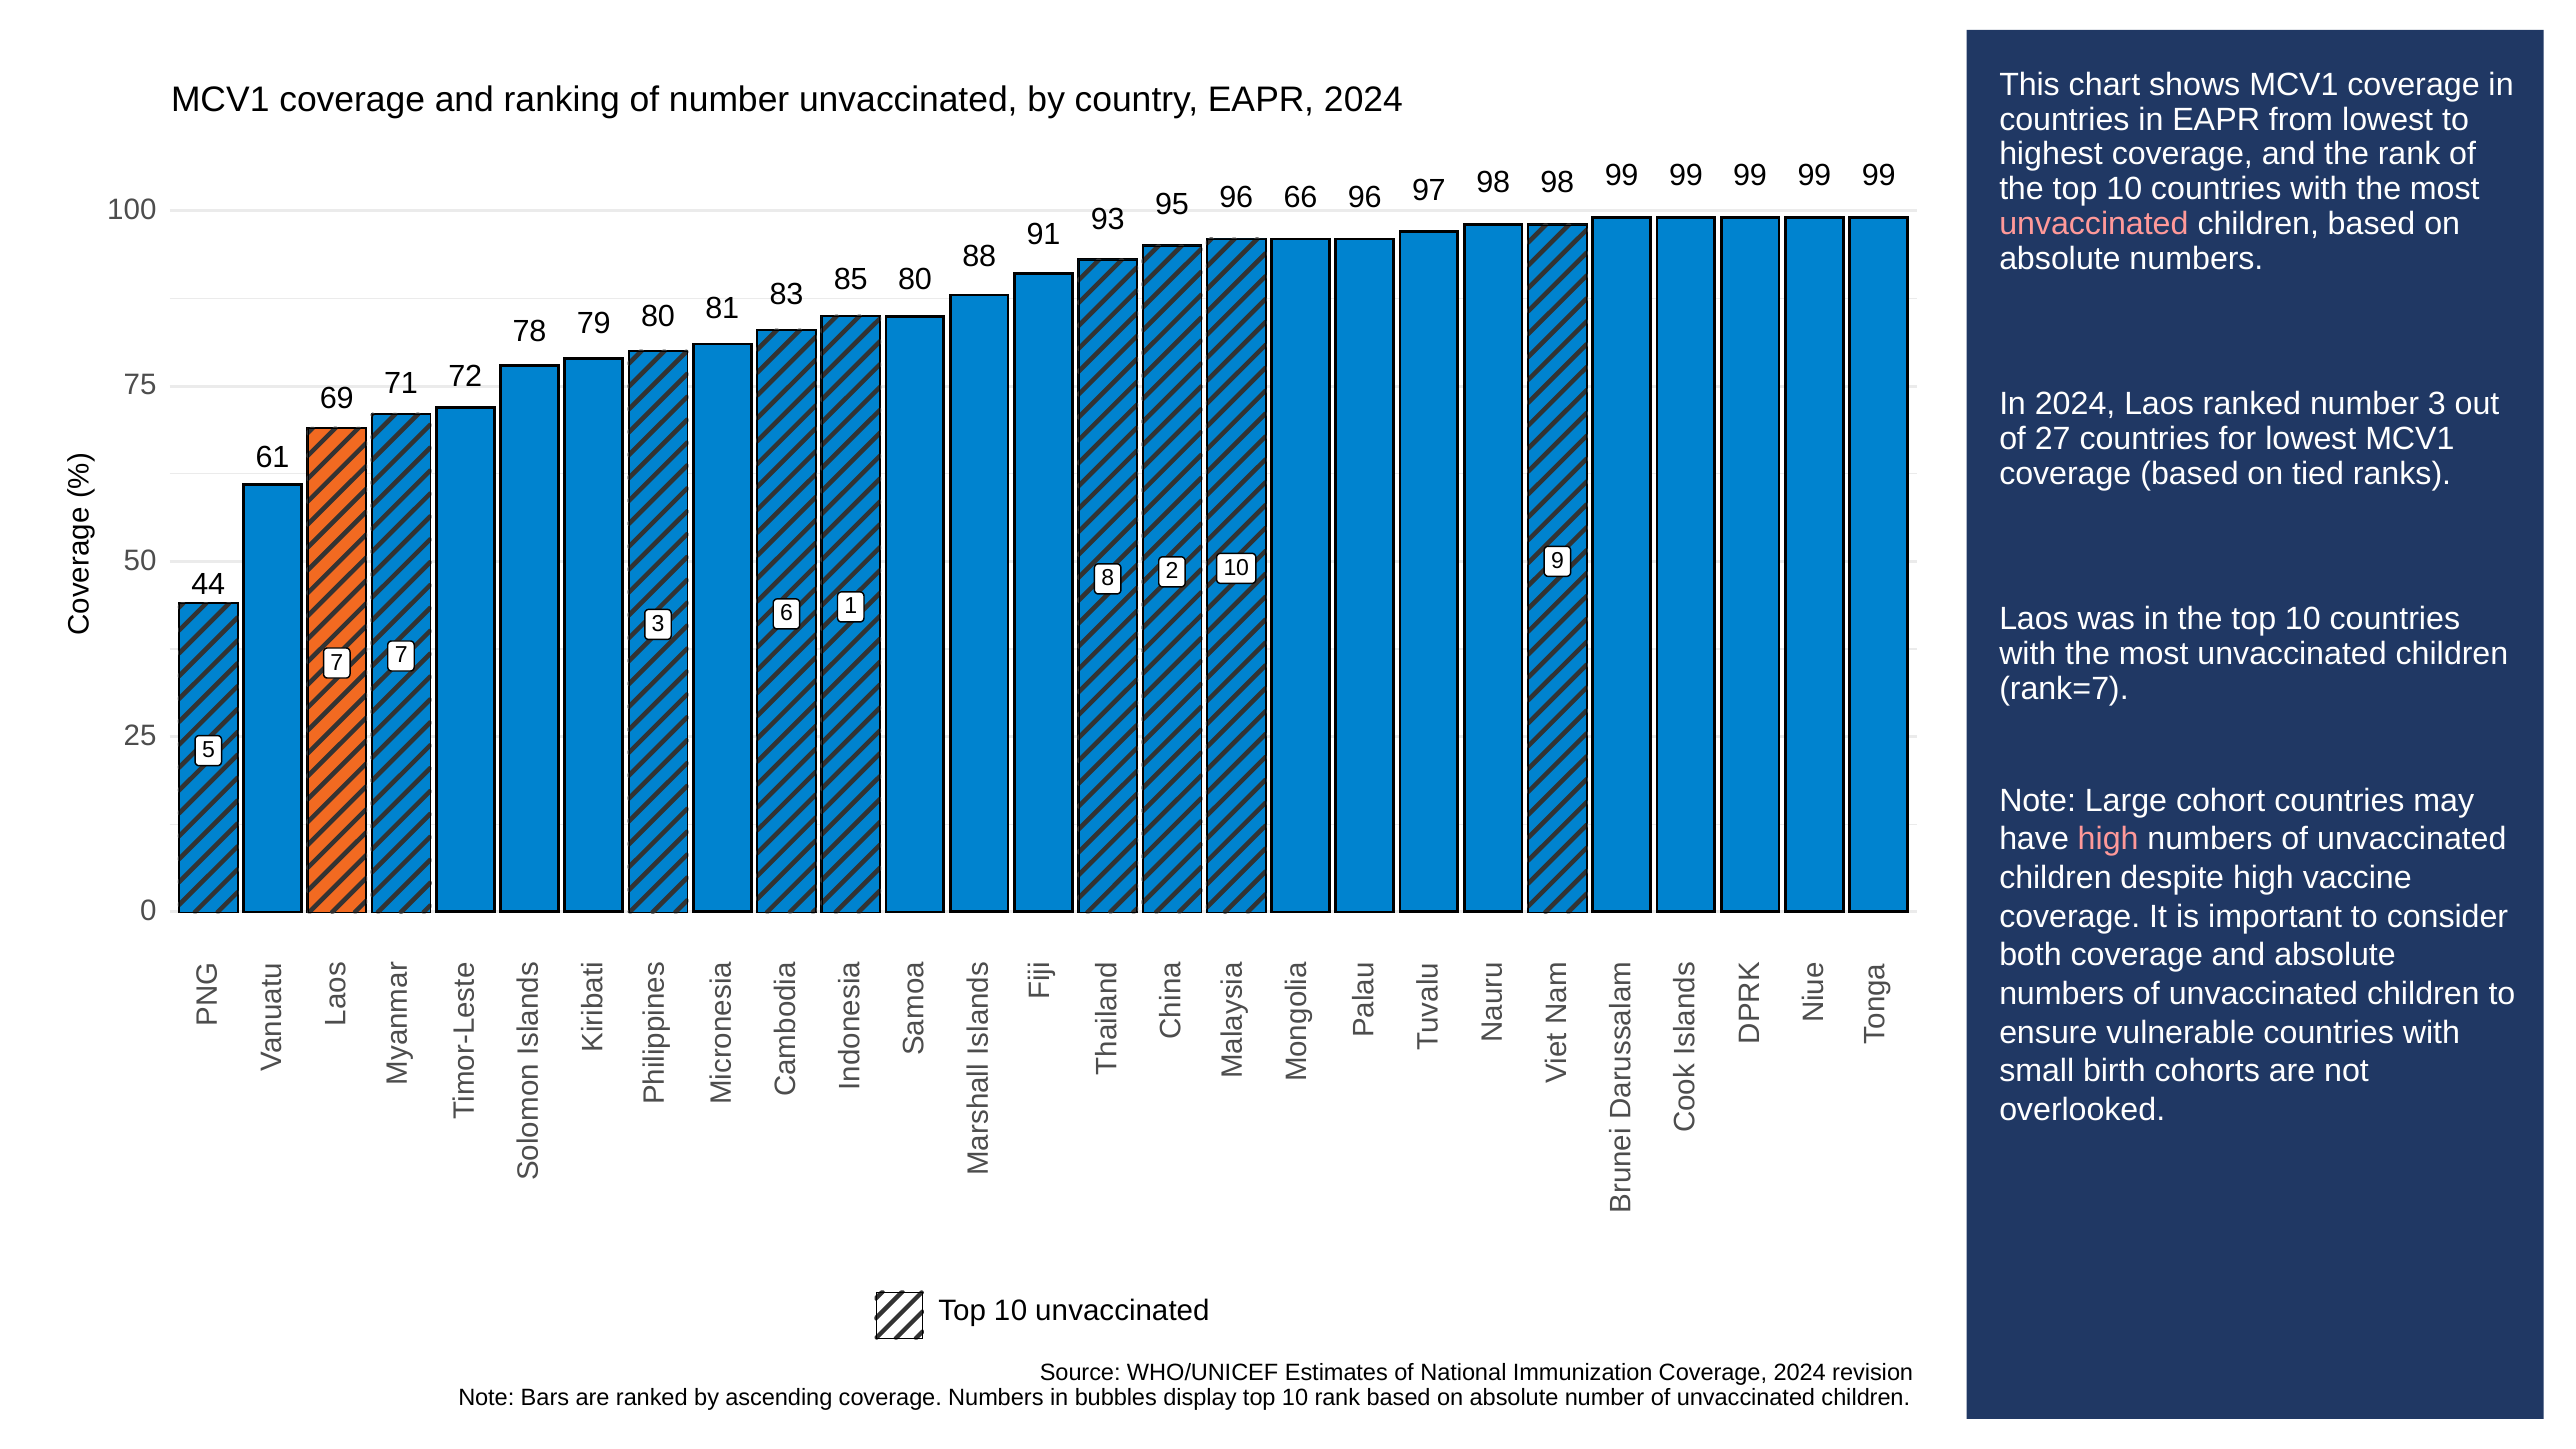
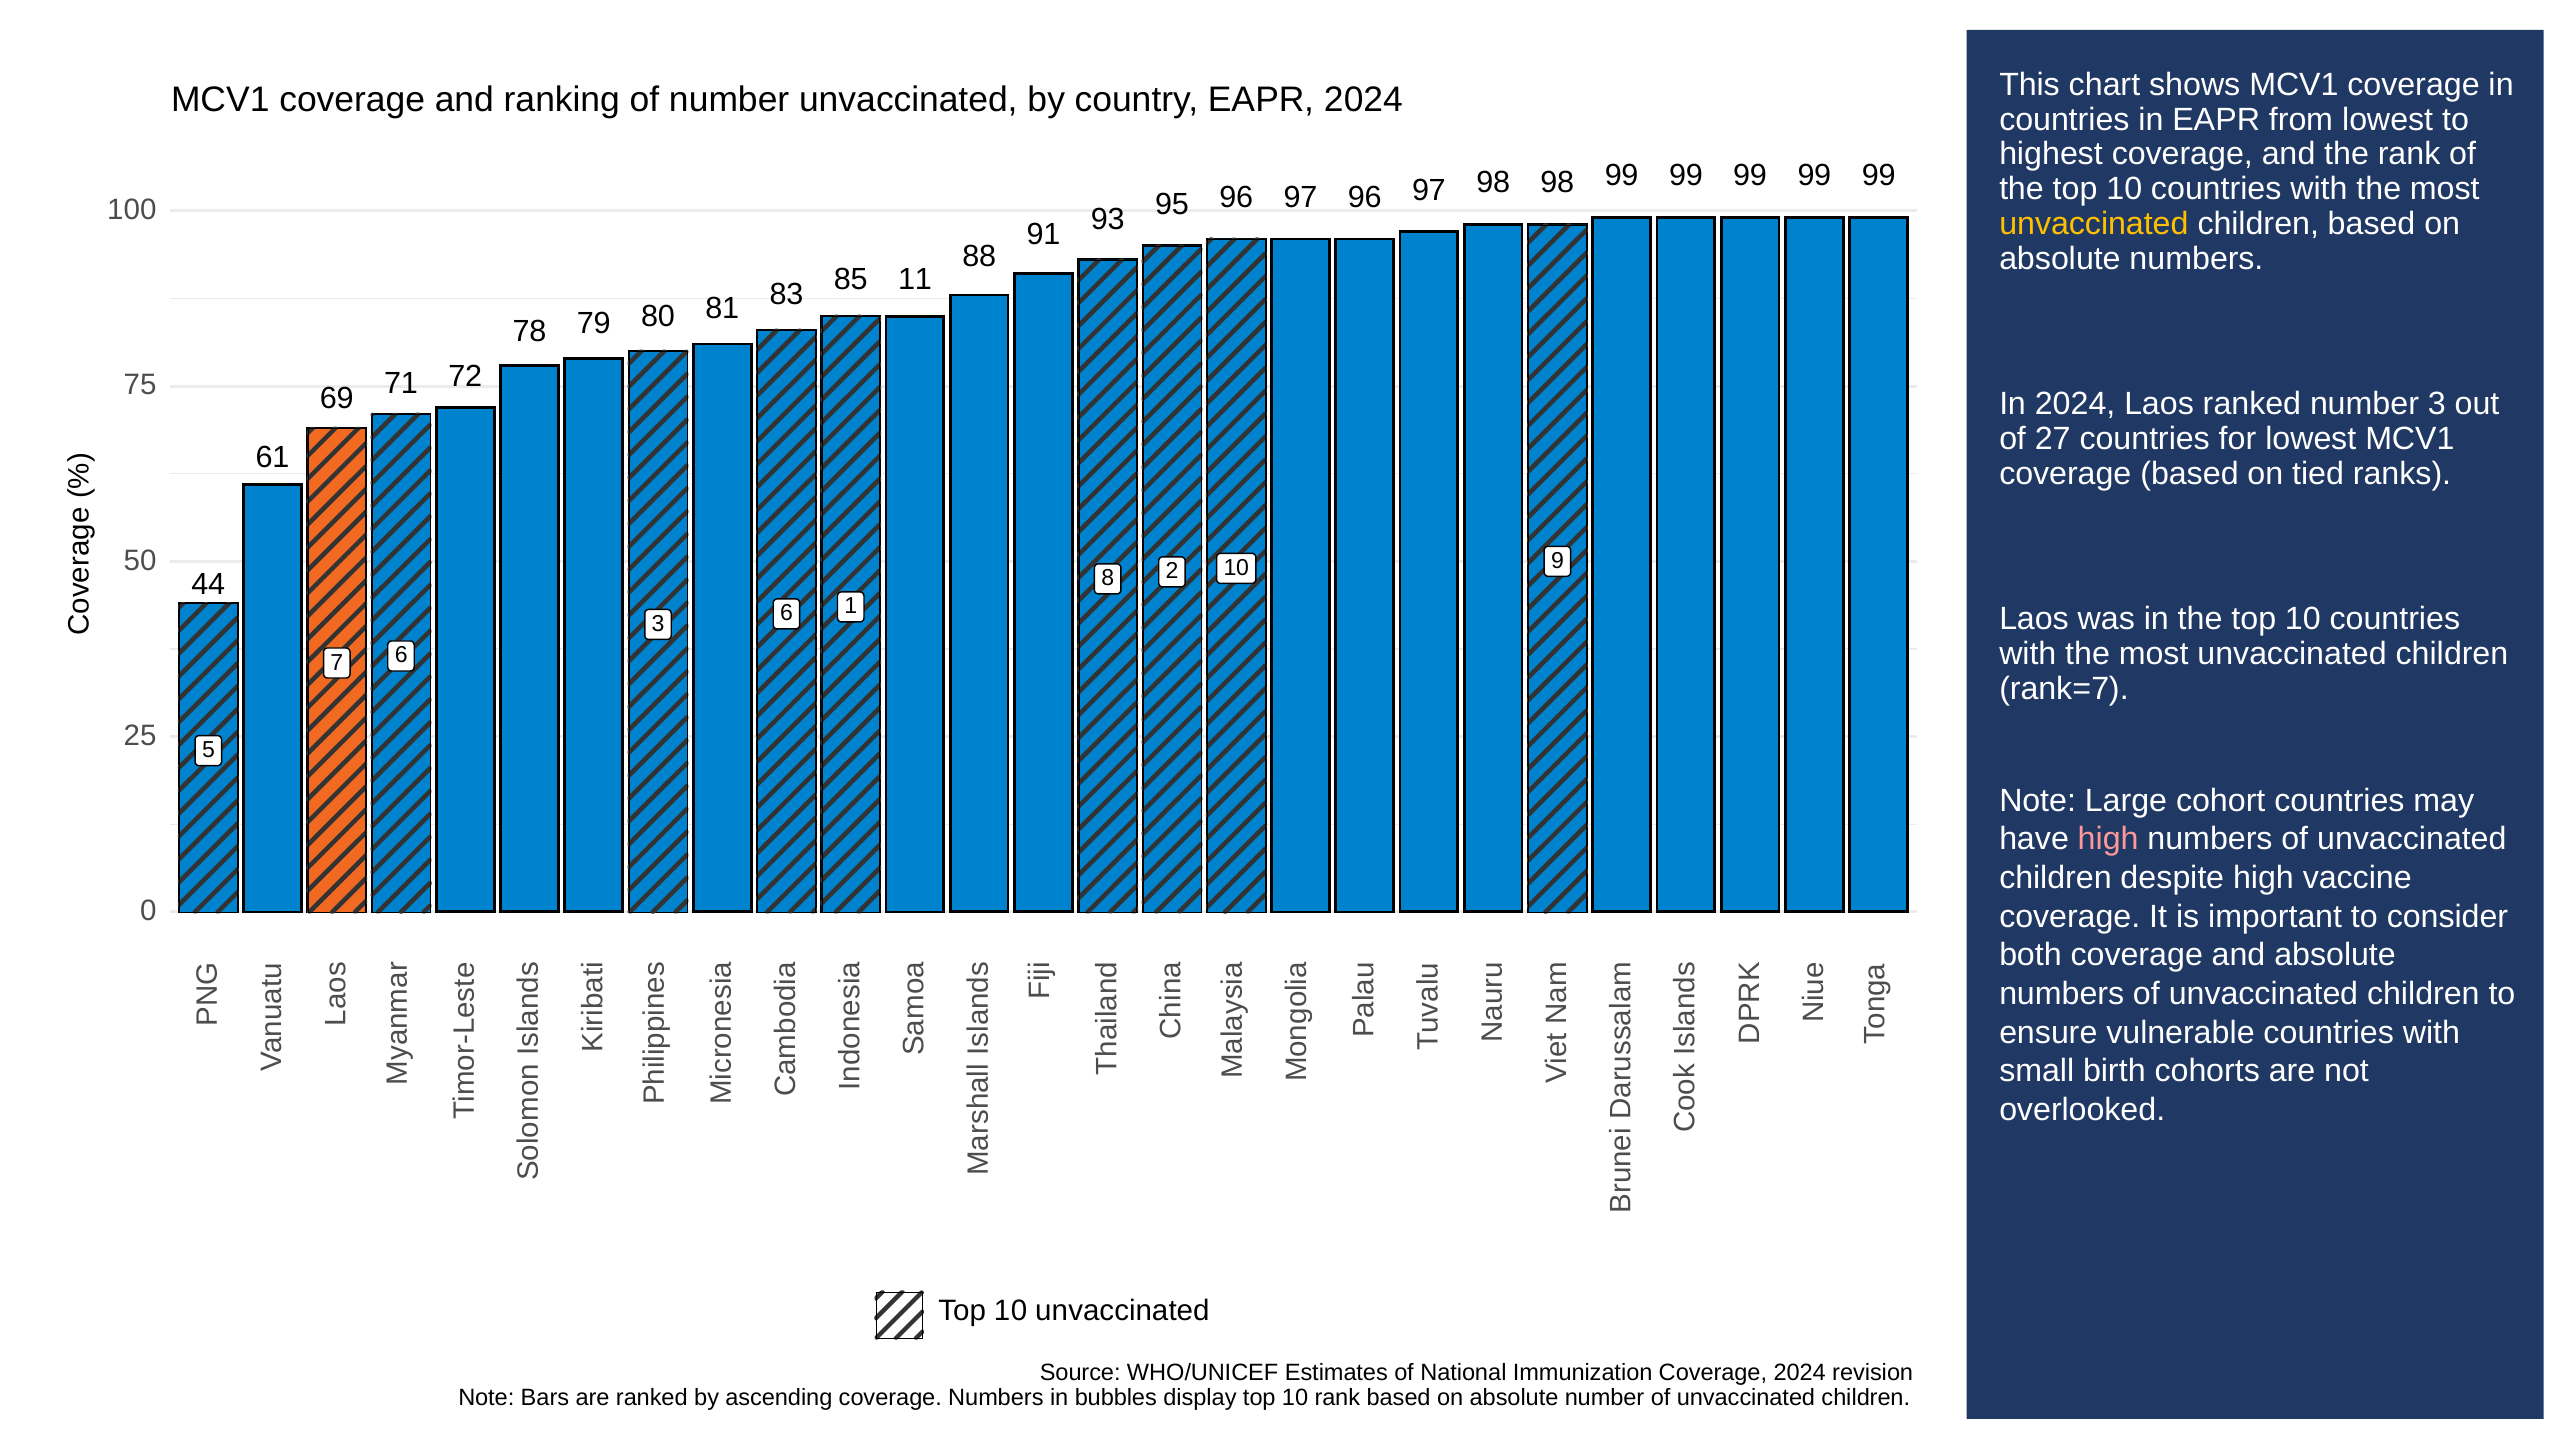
unvaccinated colour: pink -> yellow (2094, 224)
95 96 66: 66 -> 97 (1300, 197)
85 80: 80 -> 11 (915, 279)
7 7: 7 -> 6 (401, 655)
